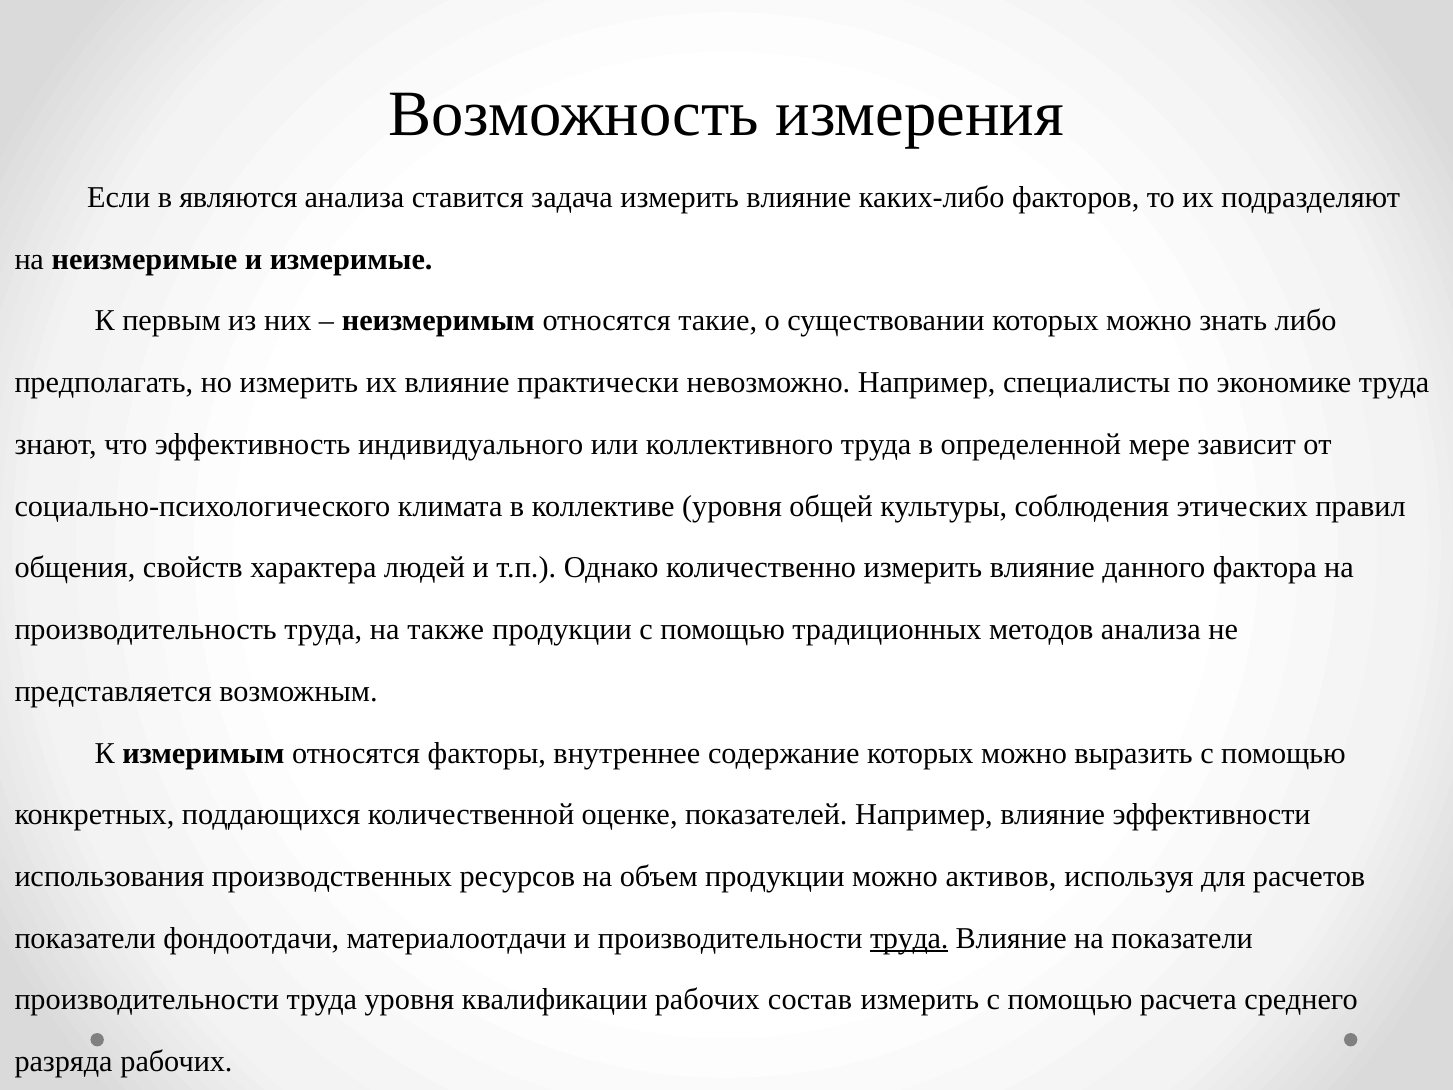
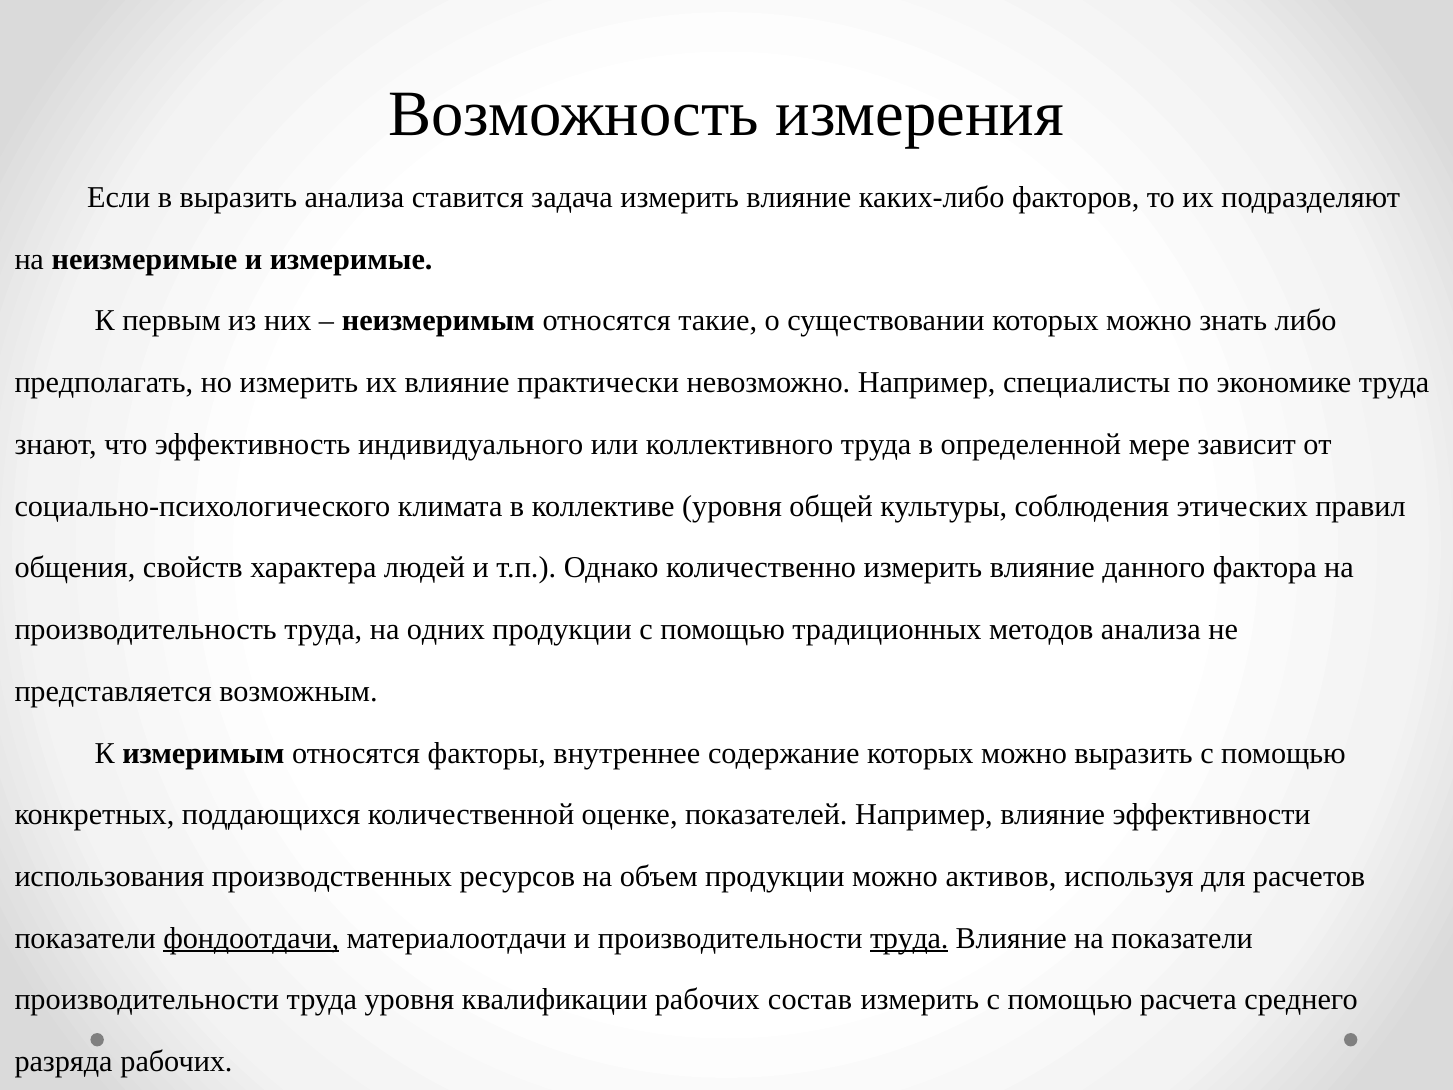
в являются: являются -> выразить (238, 197)
также: также -> одних (446, 629)
фондоотдачи underline: none -> present (251, 938)
